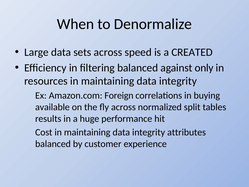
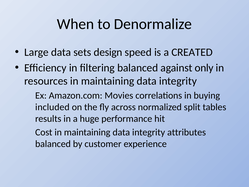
sets across: across -> design (108, 52)
Foreign: Foreign -> Movies (119, 95)
available: available -> included (52, 107)
